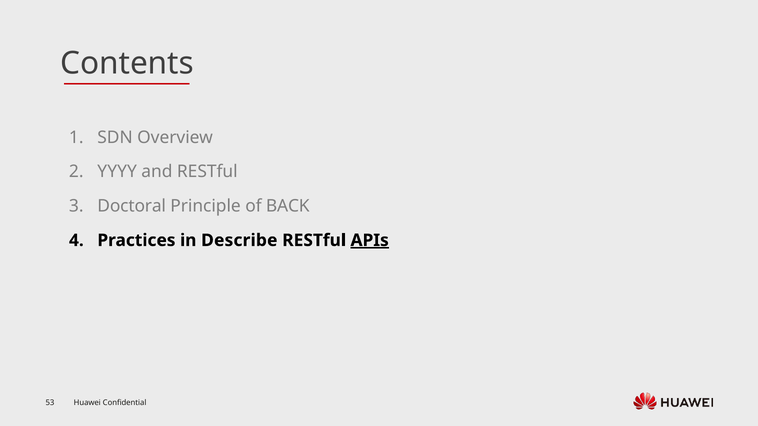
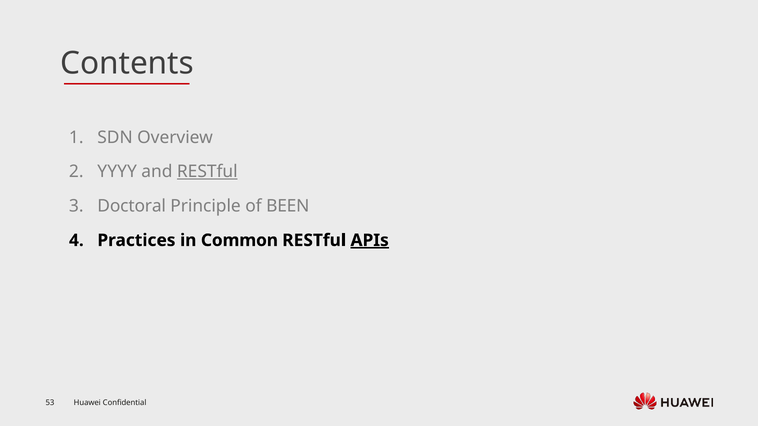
RESTful underline: none -> present (207, 172)
BACK: BACK -> BEEN (288, 206)
Describe: Describe -> Common (239, 241)
